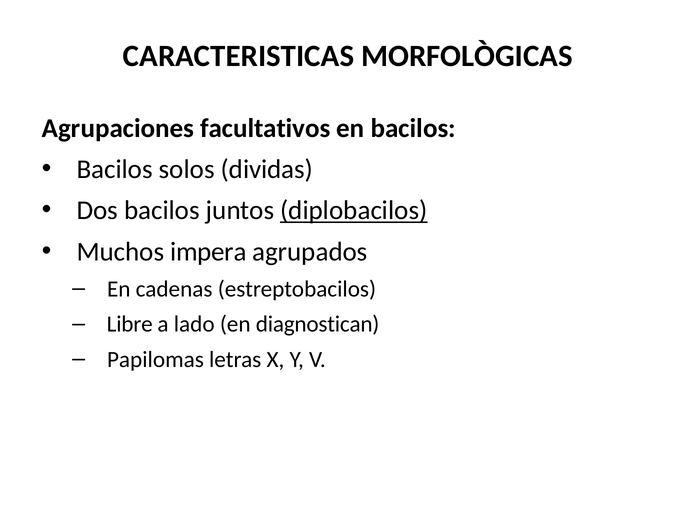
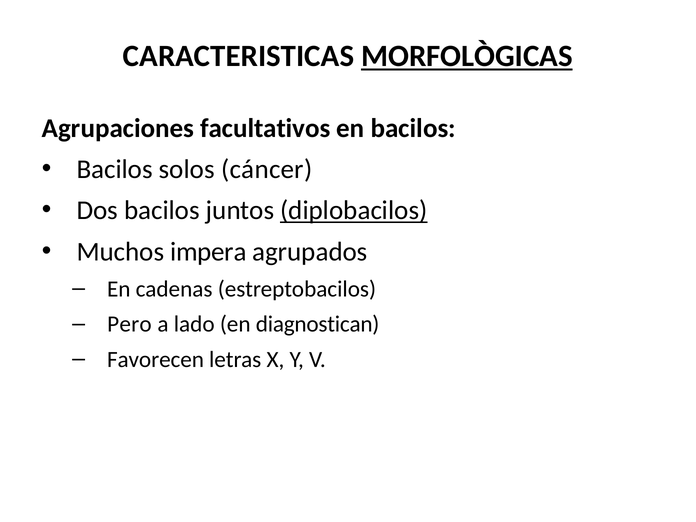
MORFOLÒGICAS underline: none -> present (467, 56)
dividas: dividas -> cáncer (267, 169)
Libre: Libre -> Pero (129, 324)
Papilomas: Papilomas -> Favorecen (155, 359)
